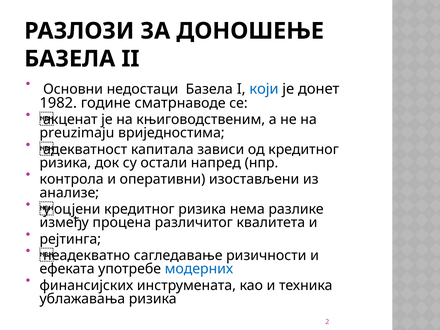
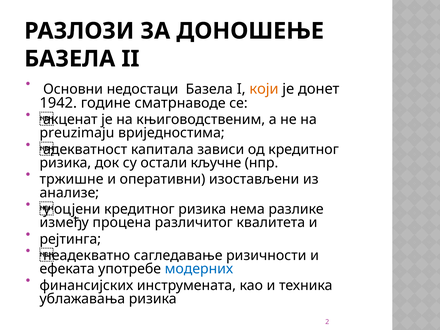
који colour: blue -> orange (264, 89)
1982: 1982 -> 1942 (58, 103)
напред: напред -> кључне (216, 163)
контрола: контрола -> тржишне (72, 179)
